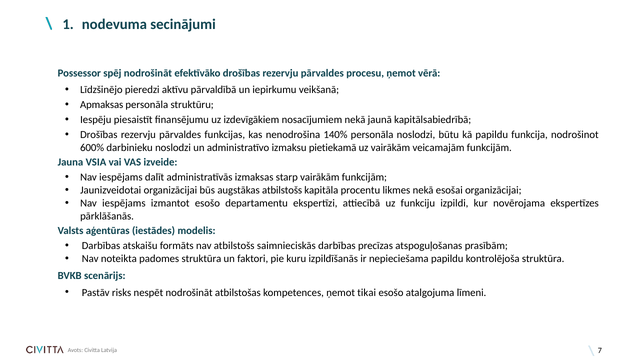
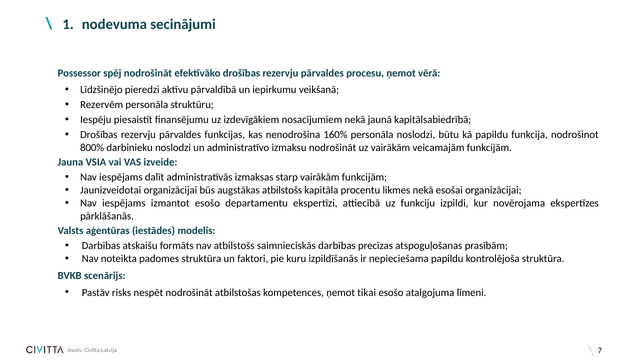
Apmaksas: Apmaksas -> Rezervēm (102, 105)
140%: 140% -> 160% (335, 134)
600%: 600% -> 800% (92, 147)
izmaksu pietiekamā: pietiekamā -> nodrošināt (333, 147)
